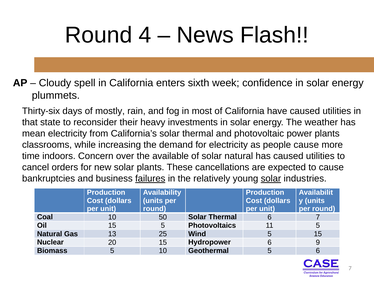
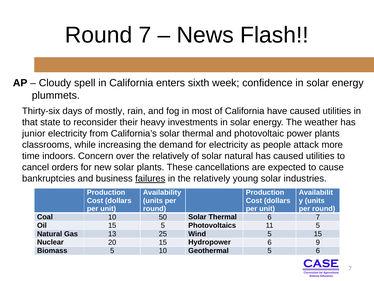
Round 4: 4 -> 7 (145, 35)
mean: mean -> junior (34, 133)
people cause: cause -> attack (306, 145)
over the available: available -> relatively (171, 156)
solar underline: present -> none (271, 178)
